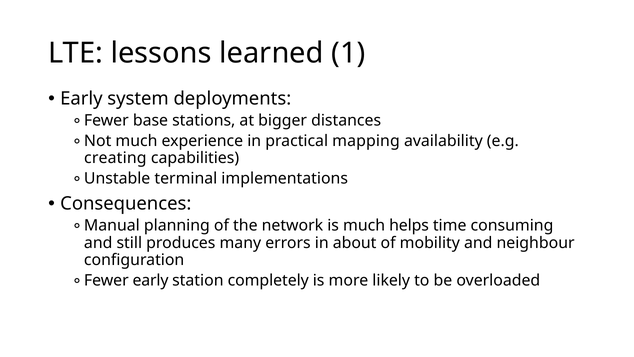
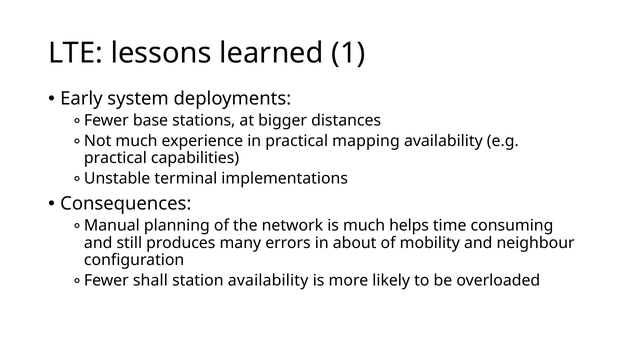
creating: creating -> practical (115, 158)
Fewer early: early -> shall (150, 280)
station completely: completely -> availability (268, 280)
